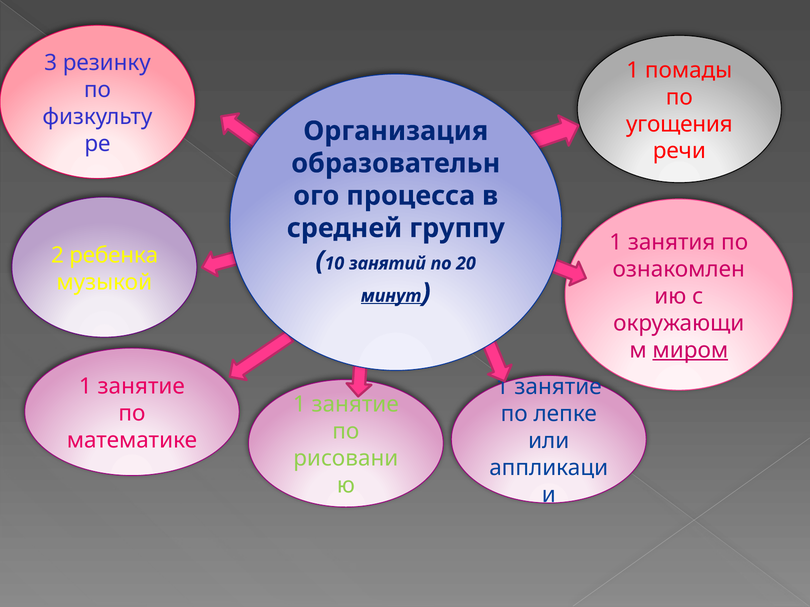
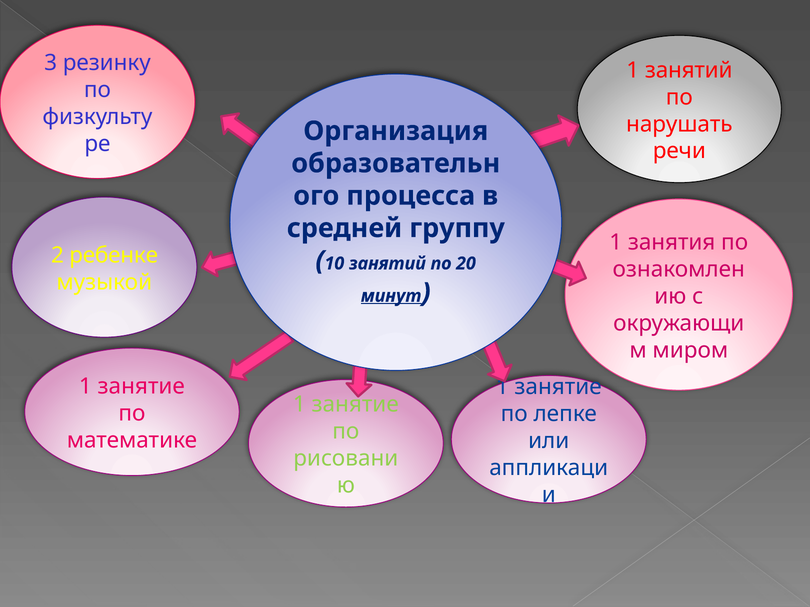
1 помады: помады -> занятий (689, 70)
угощения: угощения -> нарушать (679, 124)
ребенка: ребенка -> ребенке (114, 255)
миром underline: present -> none (690, 350)
